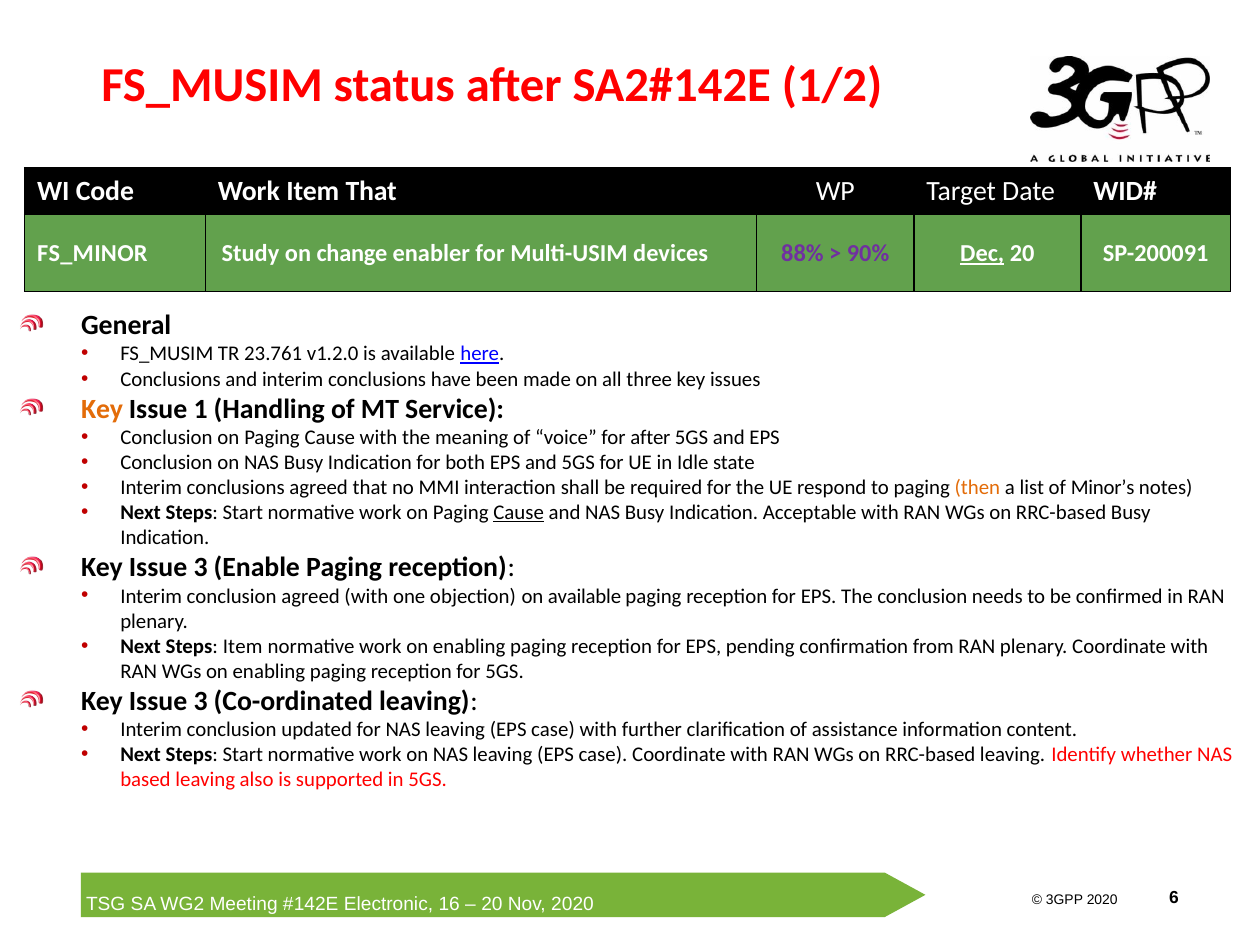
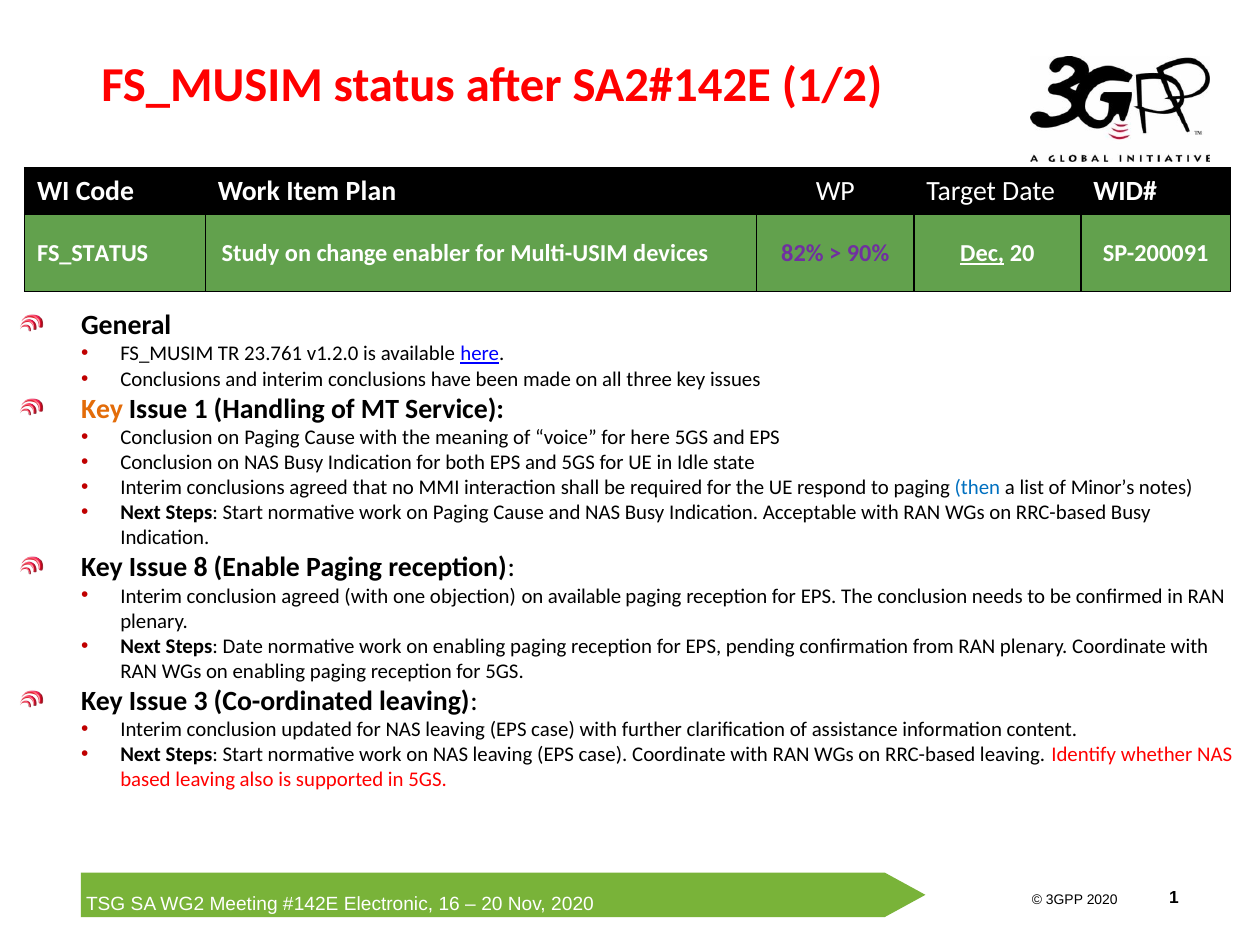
Item That: That -> Plan (371, 191)
FS_MINOR: FS_MINOR -> FS_STATUS (93, 253)
88%: 88% -> 82% (802, 253)
for after: after -> here (650, 438)
then colour: orange -> blue (977, 488)
Cause underline: present -> none (519, 513)
3: 3 -> 8 (201, 568)
Steps Item: Item -> Date (243, 646)
6: 6 -> 1 (1174, 898)
